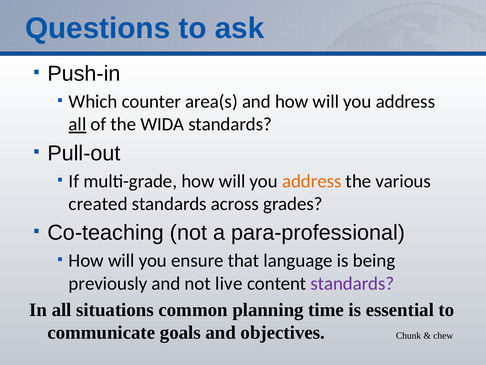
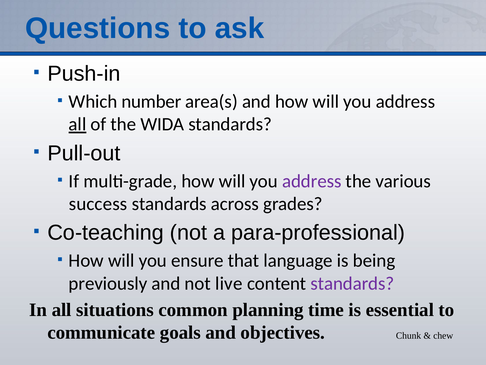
counter: counter -> number (151, 102)
address colour: orange -> purple (312, 181)
created: created -> success (98, 204)
